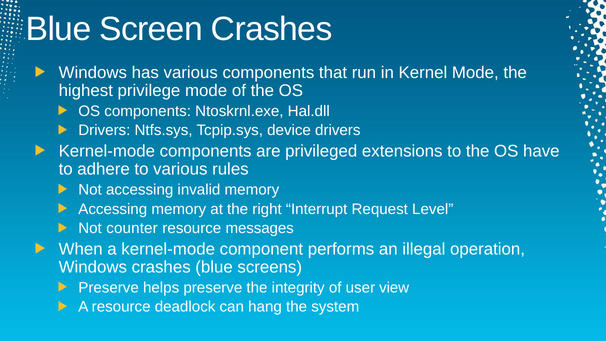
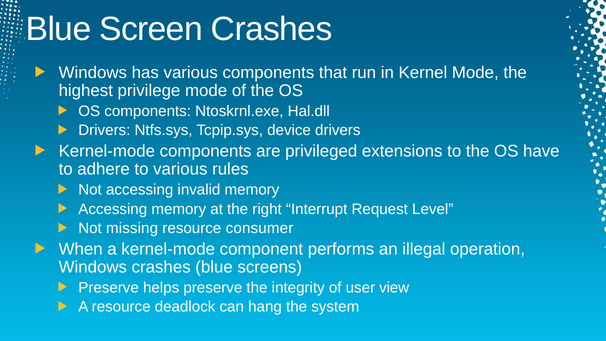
counter: counter -> missing (132, 228)
messages: messages -> consumer (260, 228)
